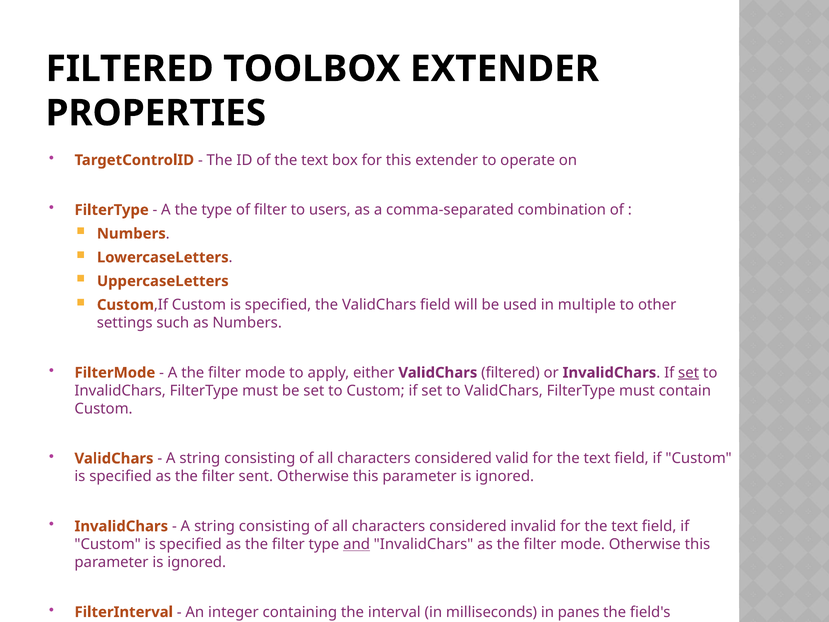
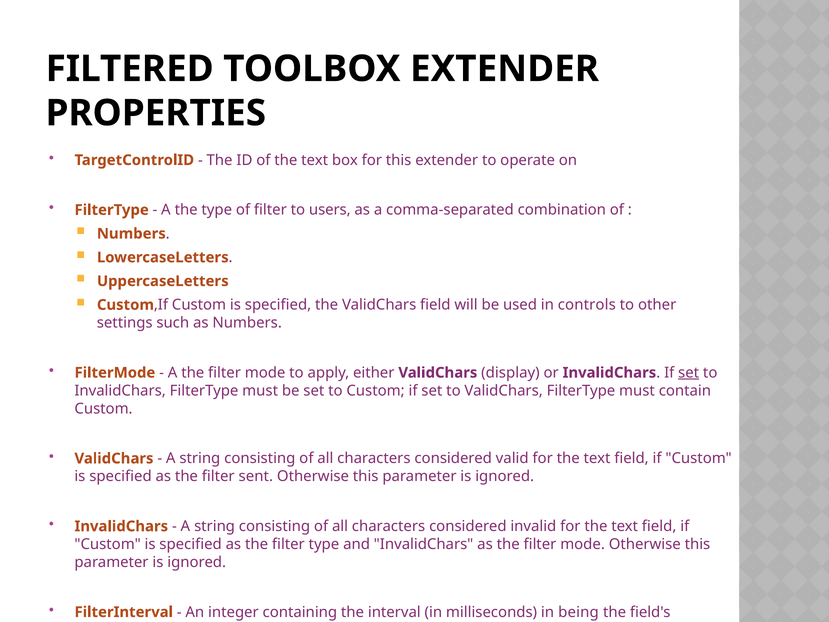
multiple: multiple -> controls (587, 305)
ValidChars filtered: filtered -> display (510, 373)
and underline: present -> none (357, 544)
panes: panes -> being (578, 612)
